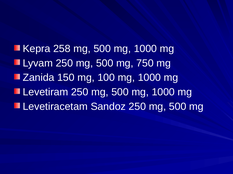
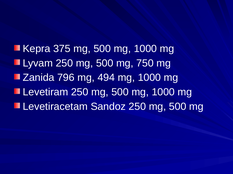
258: 258 -> 375 (62, 49)
150: 150 -> 796 (66, 78)
100: 100 -> 494 (106, 78)
